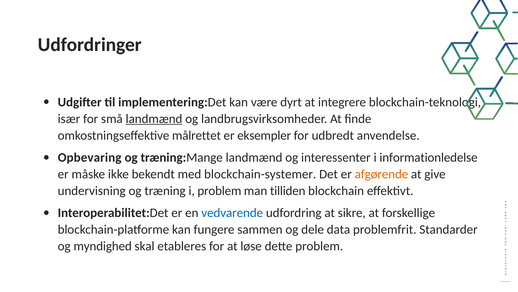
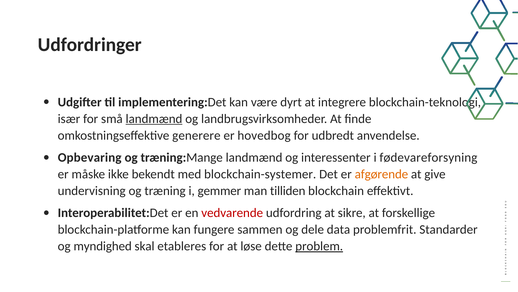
målrettet: målrettet -> generere (196, 135)
eksempler: eksempler -> hovedbog (264, 135)
informationledelse: informationledelse -> fødevareforsyning (428, 157)
i problem: problem -> gemmer (219, 190)
vedvarende colour: blue -> red (232, 212)
problem underline: none -> present (319, 246)
